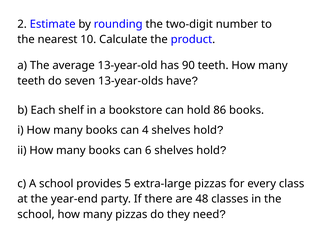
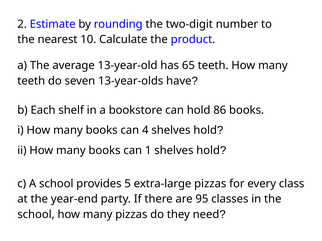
90: 90 -> 65 (188, 66)
6: 6 -> 1 (148, 151)
48: 48 -> 95 (202, 199)
